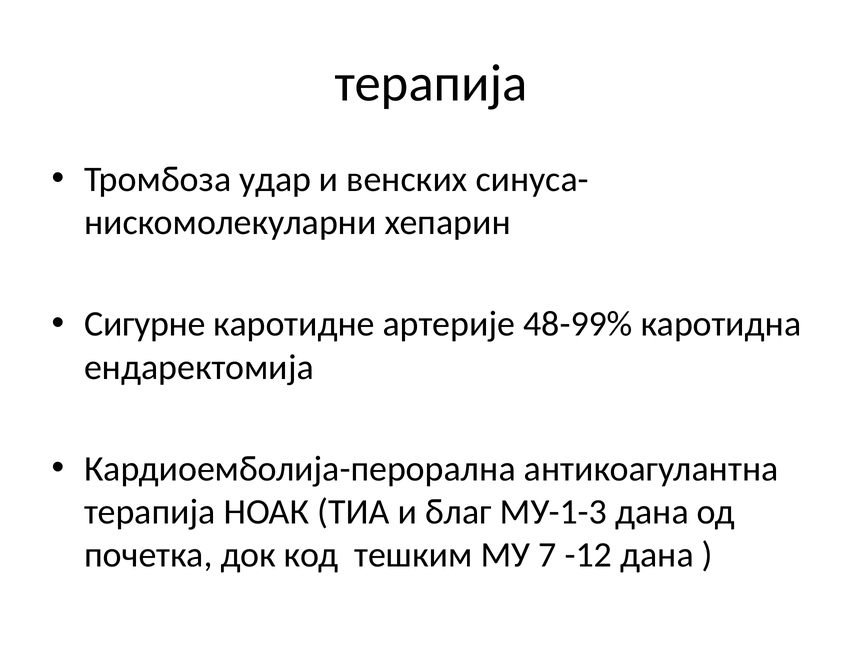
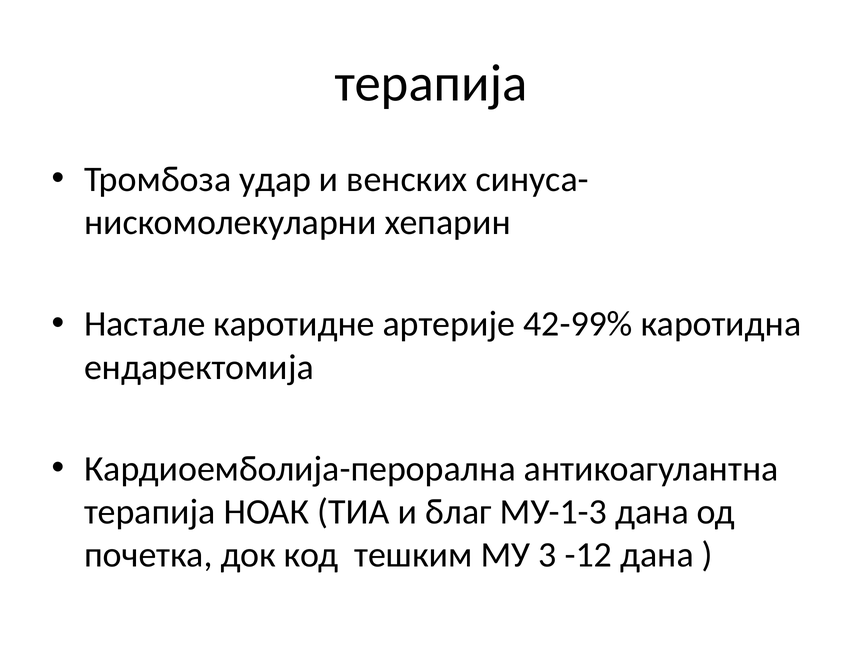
Сигурне: Сигурне -> Настале (145, 324)
48-99%: 48-99% -> 42-99% (578, 324)
7: 7 -> 3 (548, 555)
